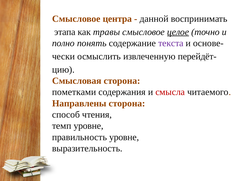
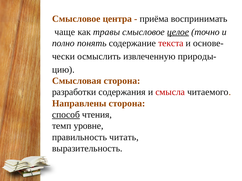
данной: данной -> приёма (154, 19)
этапа: этапа -> чаще (65, 32)
текста colour: purple -> red (171, 43)
перейдёт-: перейдёт- -> природы- (197, 57)
пометками: пометками -> разработки (74, 92)
способ underline: none -> present (66, 115)
правильность уровне: уровне -> читать (124, 138)
